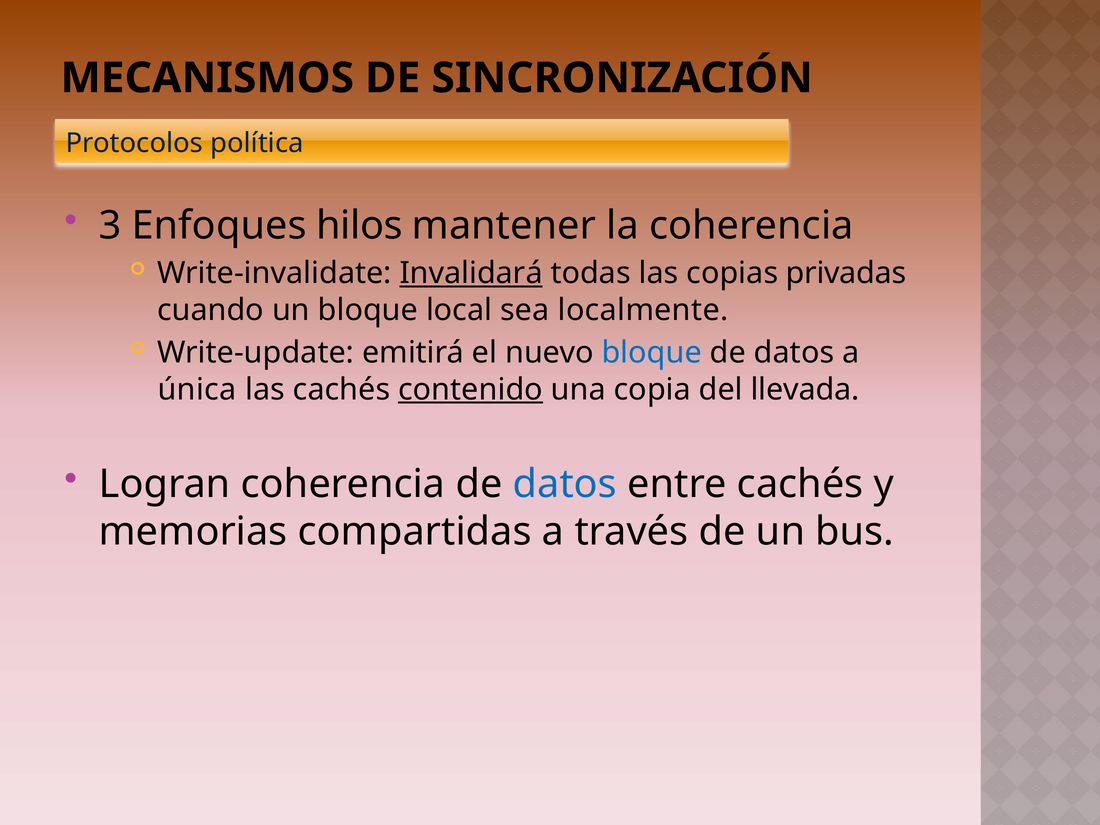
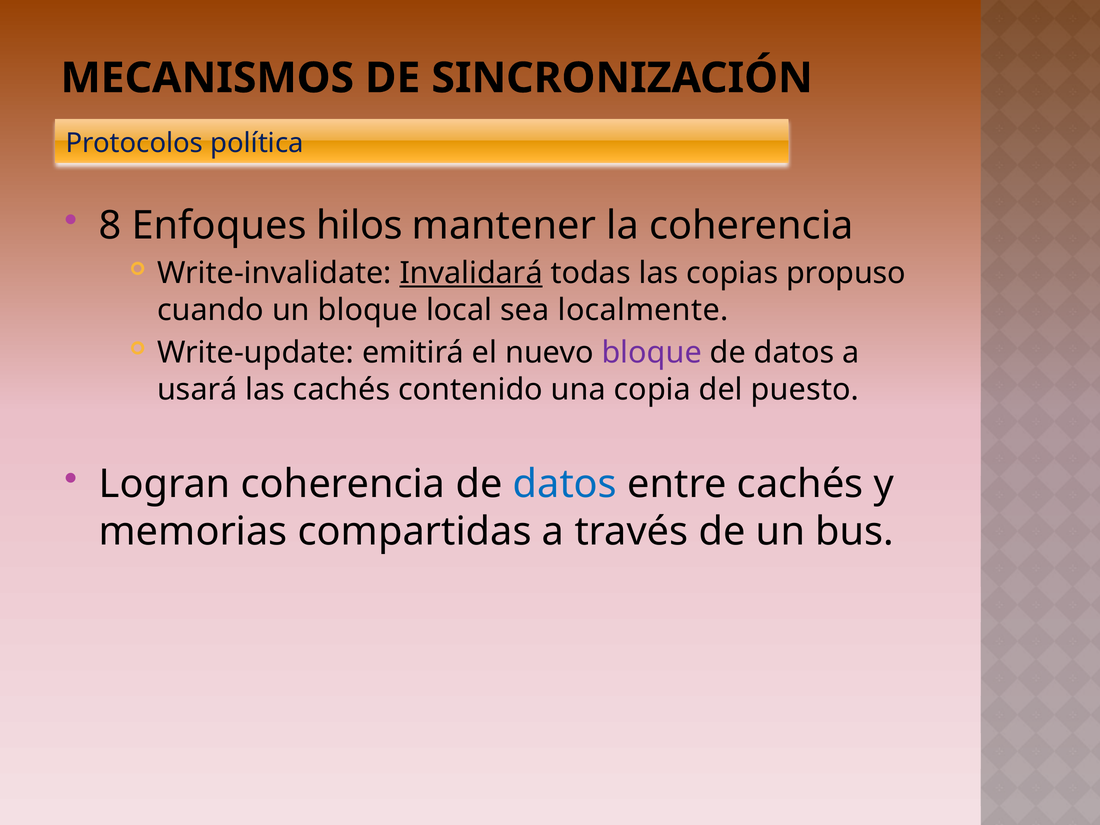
3: 3 -> 8 (110, 226)
privadas: privadas -> propuso (846, 273)
bloque colour: blue -> purple (652, 353)
única: única -> usará (197, 389)
contenido underline: present -> none (471, 389)
llevada: llevada -> puesto (805, 389)
